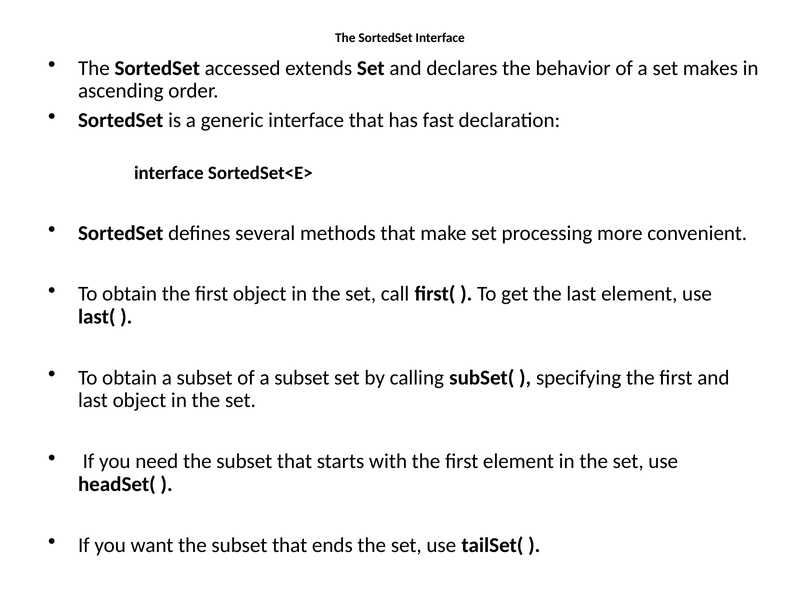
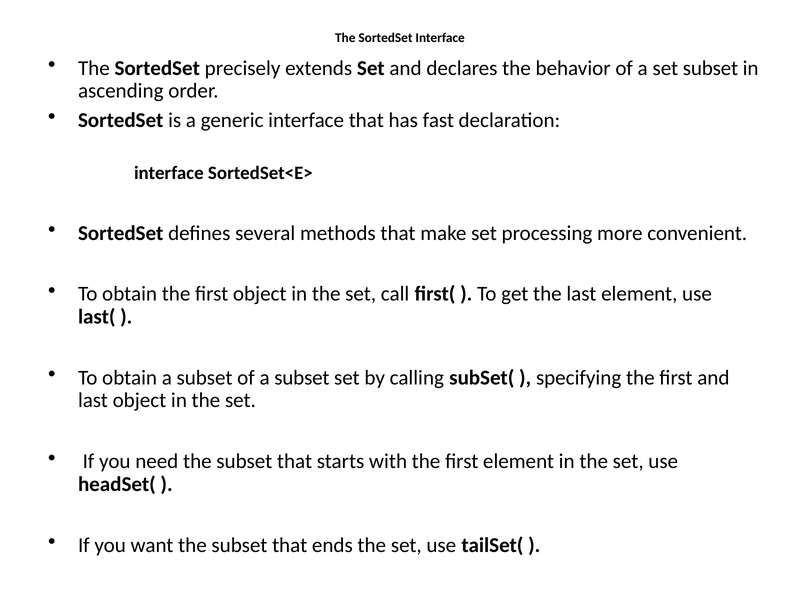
accessed: accessed -> precisely (243, 68)
set makes: makes -> subset (710, 68)
